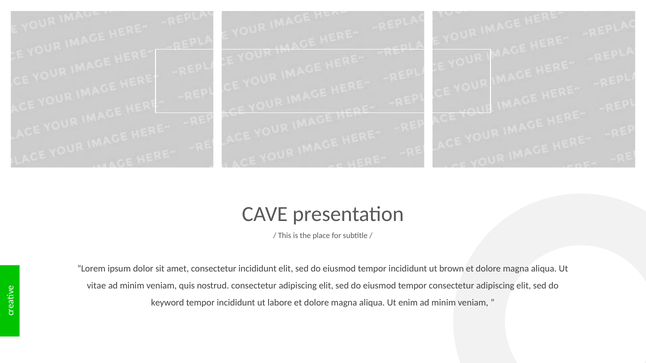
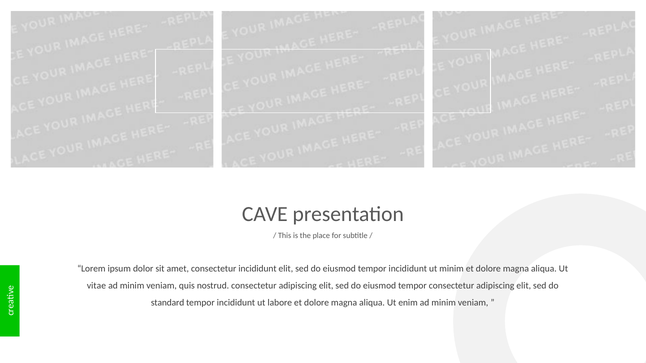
ut brown: brown -> minim (452, 269)
keyword: keyword -> standard (168, 303)
